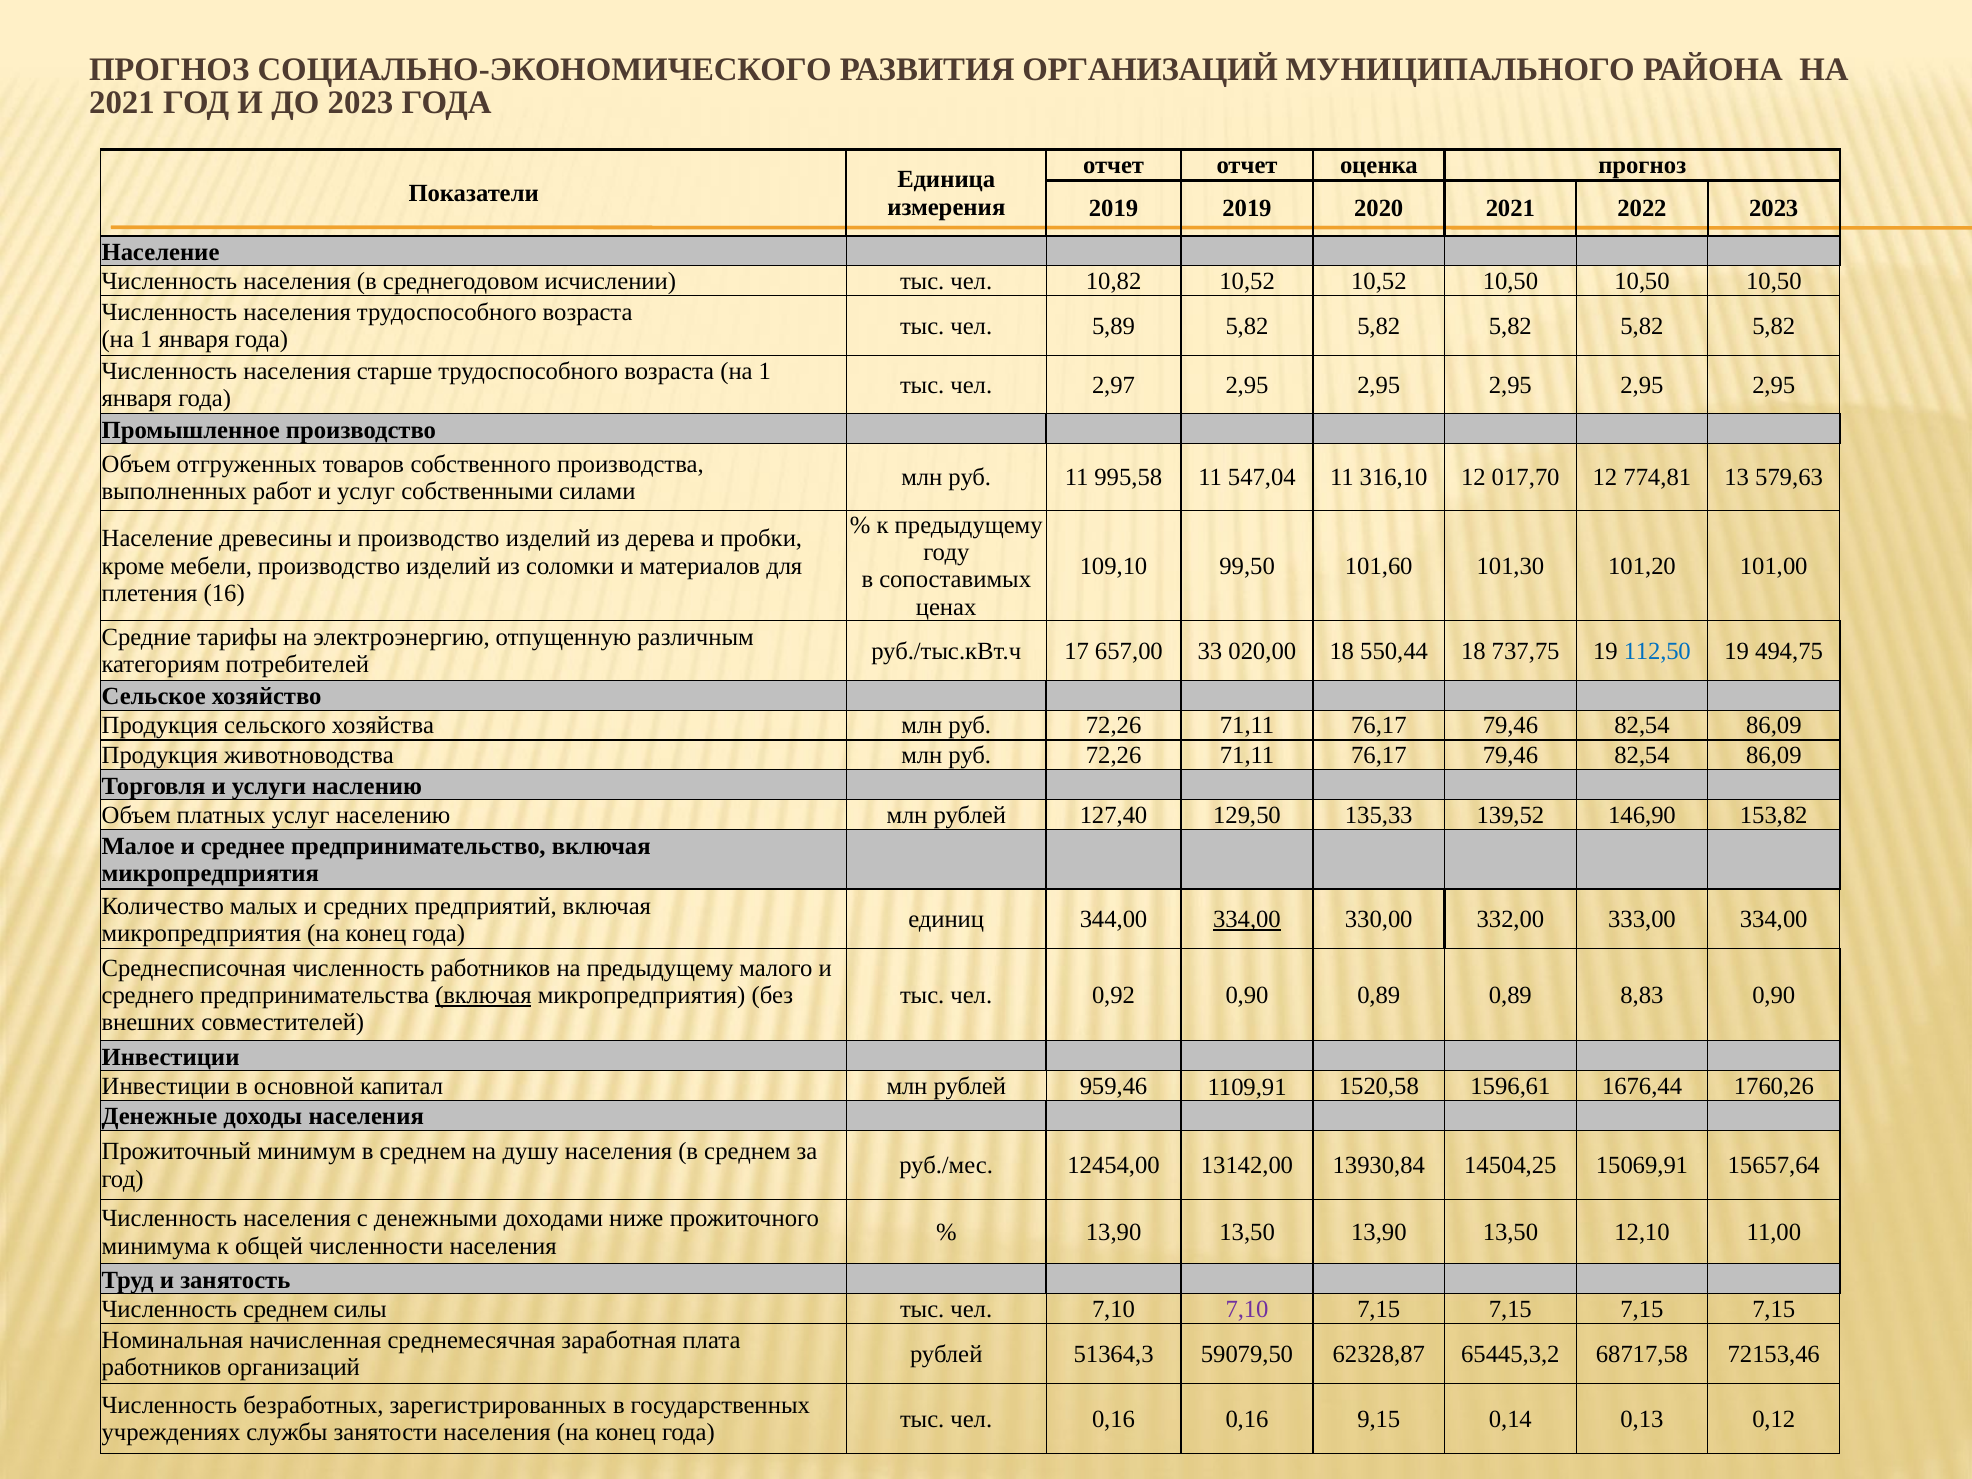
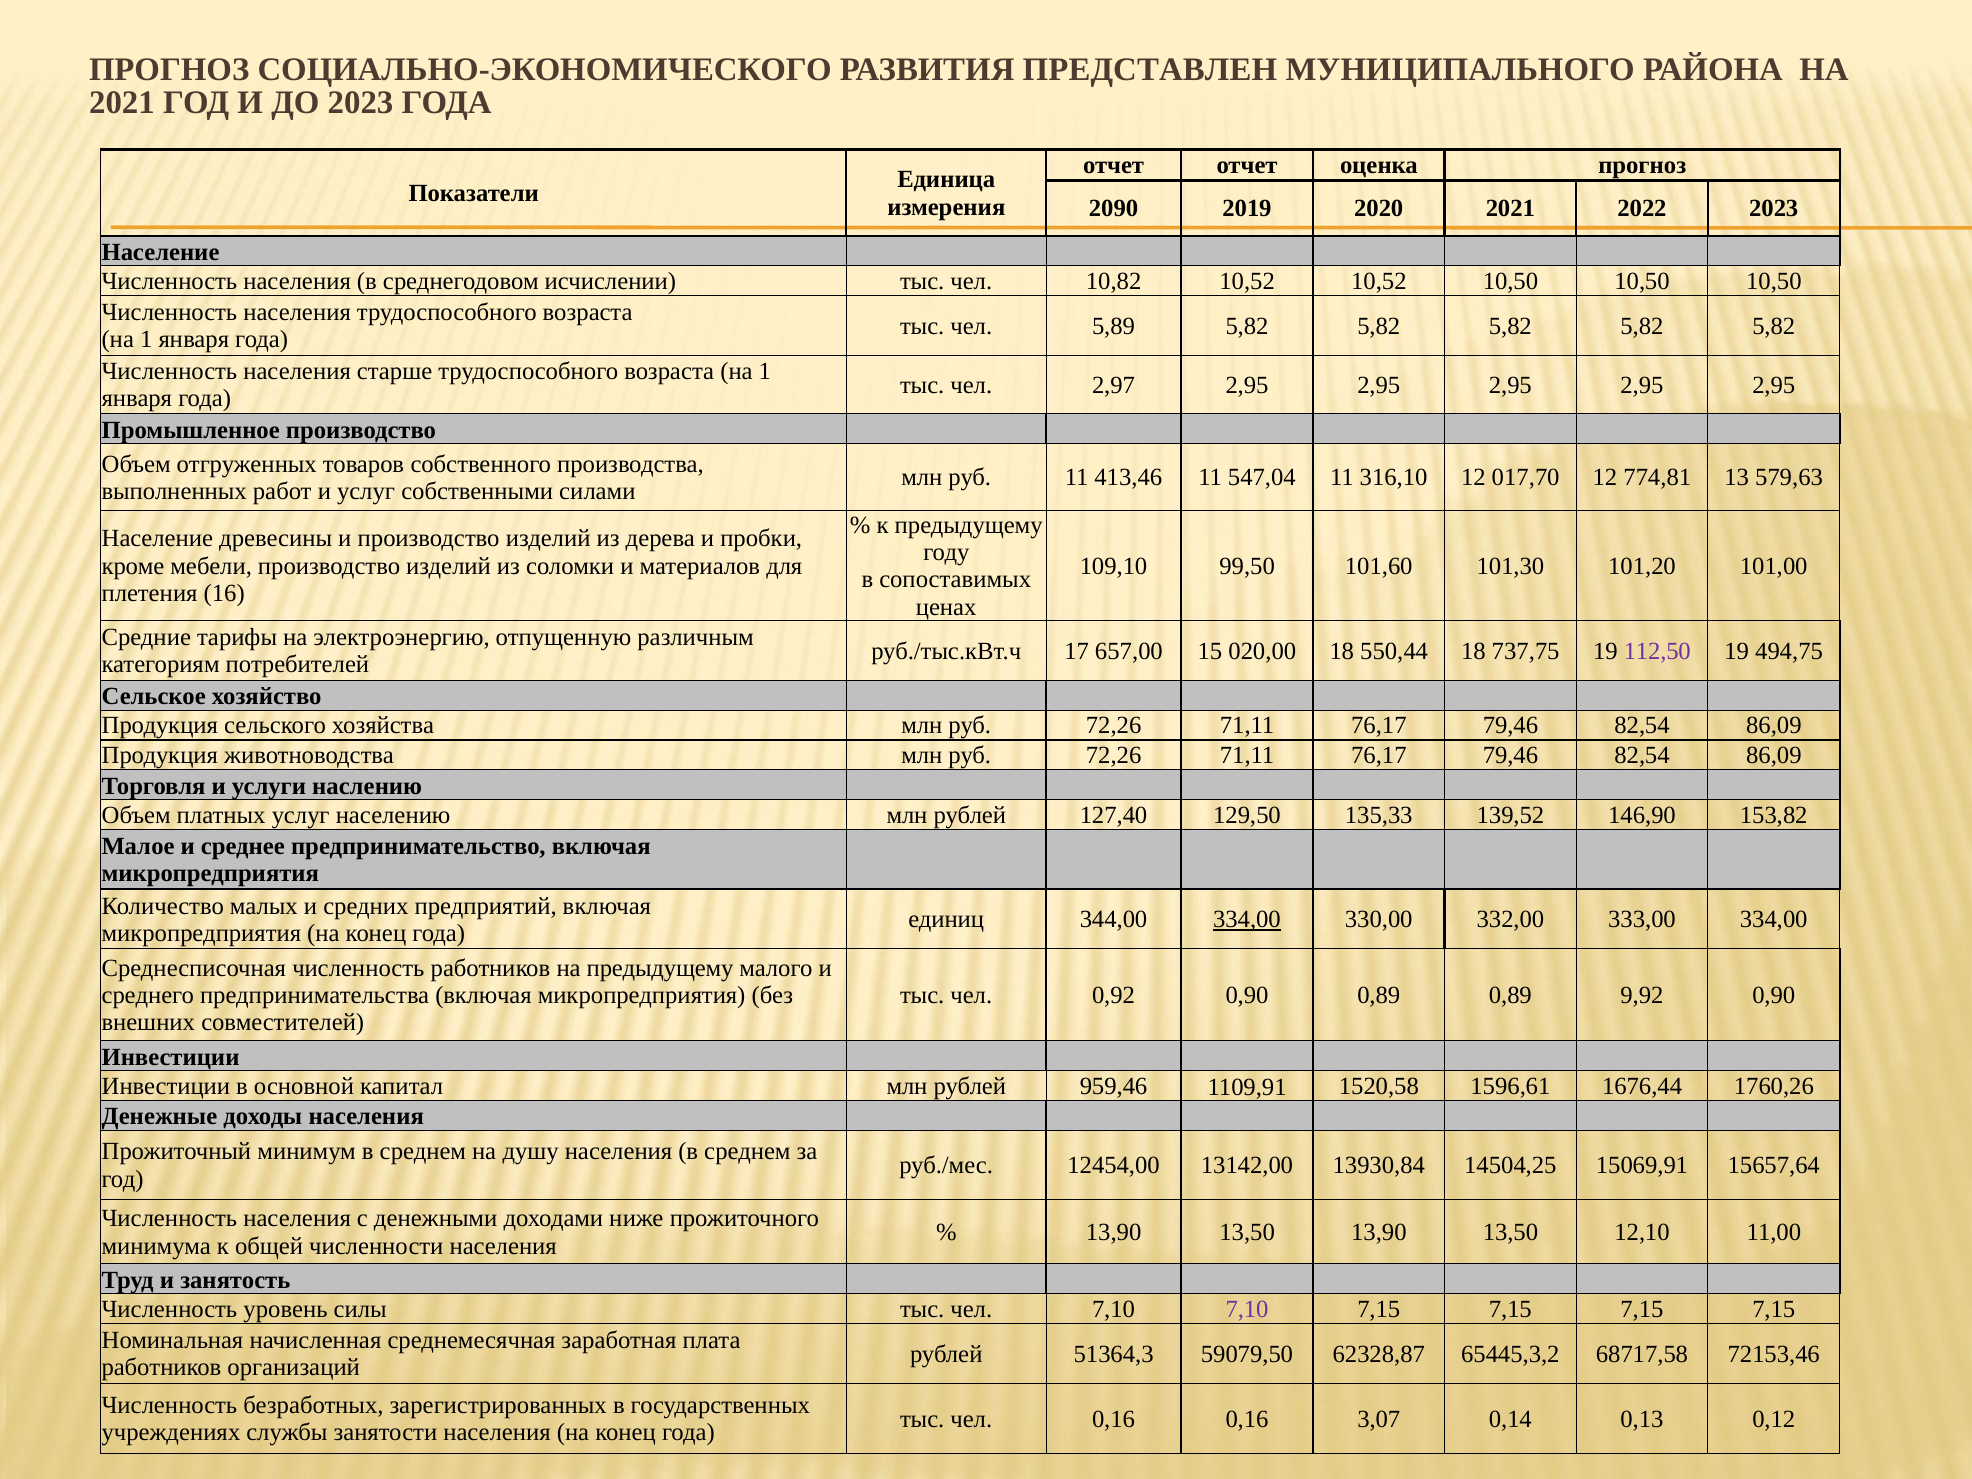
РАЗВИТИЯ ОРГАНИЗАЦИЙ: ОРГАНИЗАЦИЙ -> ПРЕДСТАВЛЕН (1150, 70)
2019: 2019 -> 2090 (1114, 209)
995,58: 995,58 -> 413,46 (1128, 478)
33: 33 -> 15 (1210, 651)
112,50 colour: blue -> purple (1657, 651)
включая underline: present -> none (483, 995)
8,83: 8,83 -> 9,92 (1642, 995)
Численность среднем: среднем -> уровень (286, 1309)
9,15: 9,15 -> 3,07 (1379, 1419)
